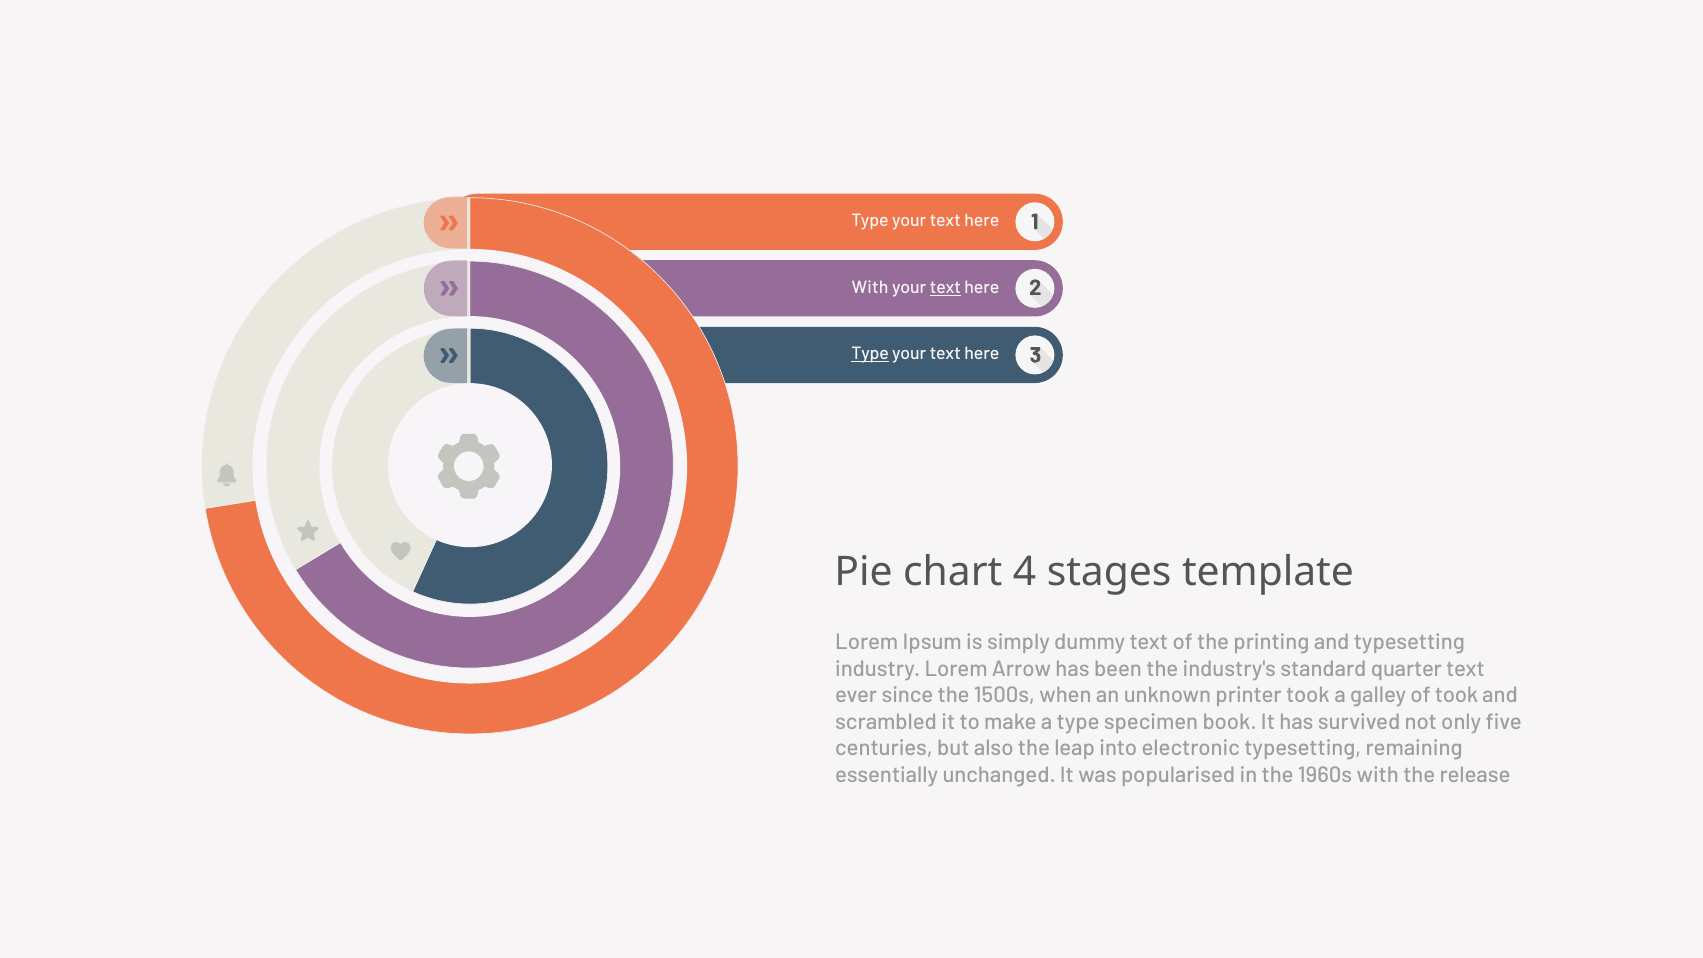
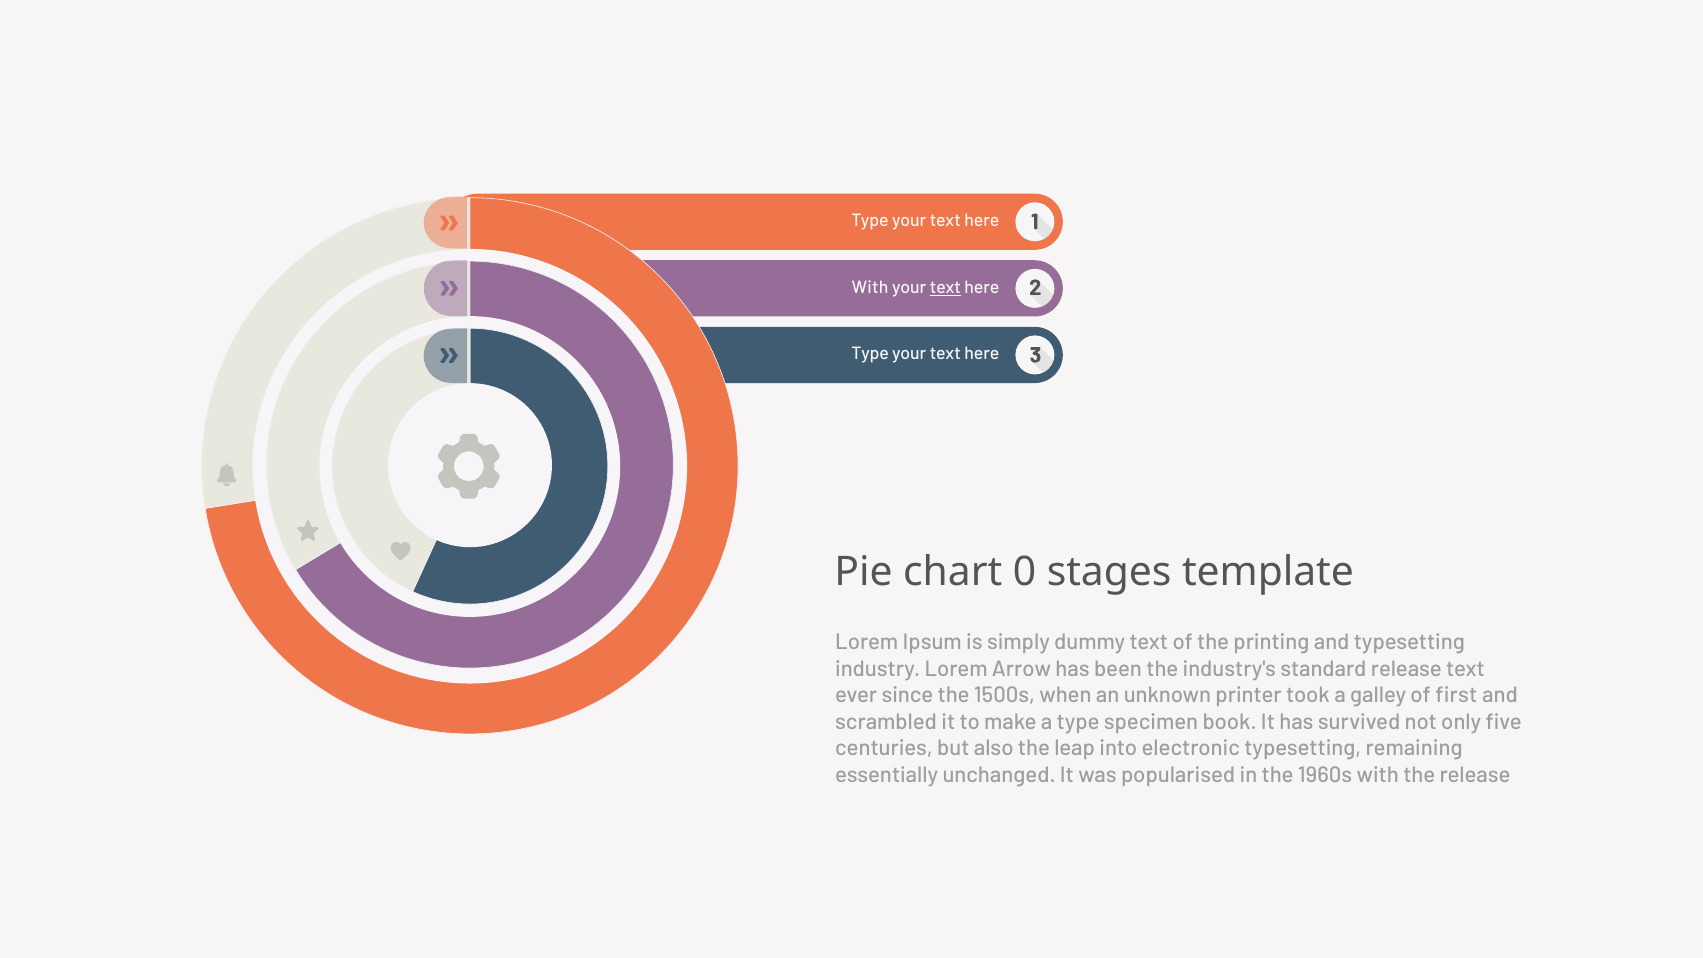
Type underline: present -> none (870, 354)
4: 4 -> 0 (1025, 572)
standard quarter: quarter -> release (1406, 669)
of took: took -> first (1456, 695)
